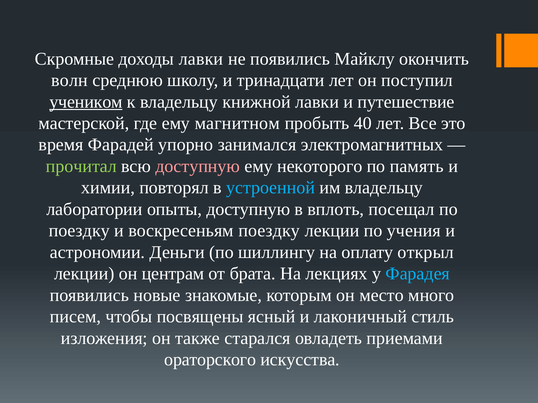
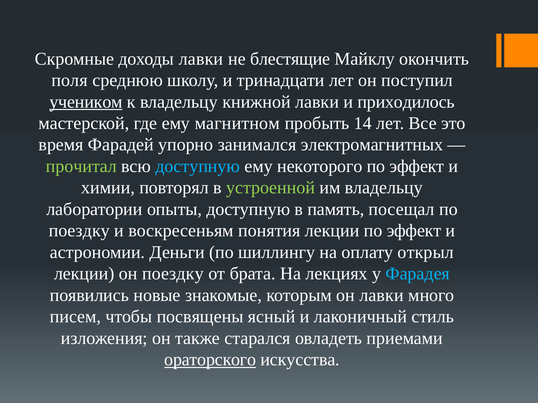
не появились: появились -> блестящие (290, 59)
волн: волн -> поля (70, 80)
путешествие: путешествие -> приходилось (406, 102)
40: 40 -> 14 (363, 123)
доступную colour: pink -> light blue (198, 166)
память: память -> эффект (417, 166)
устроенной colour: light blue -> light green (271, 188)
вплоть: вплоть -> память (336, 209)
воскресеньям поездку: поездку -> понятия (269, 231)
лекции по учения: учения -> эффект (414, 231)
он центрам: центрам -> поездку (173, 274)
он место: место -> лавки (382, 296)
ораторского underline: none -> present (210, 360)
